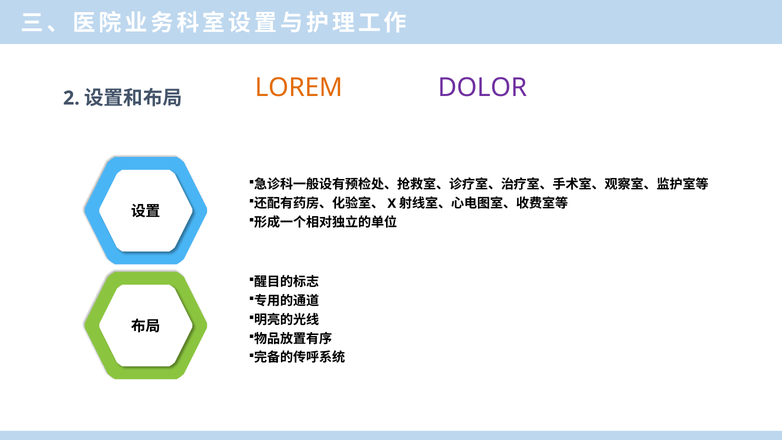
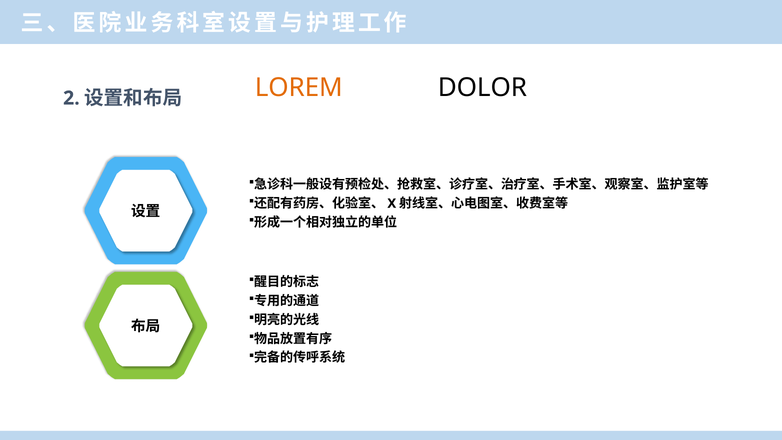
DOLOR colour: purple -> black (482, 87)
